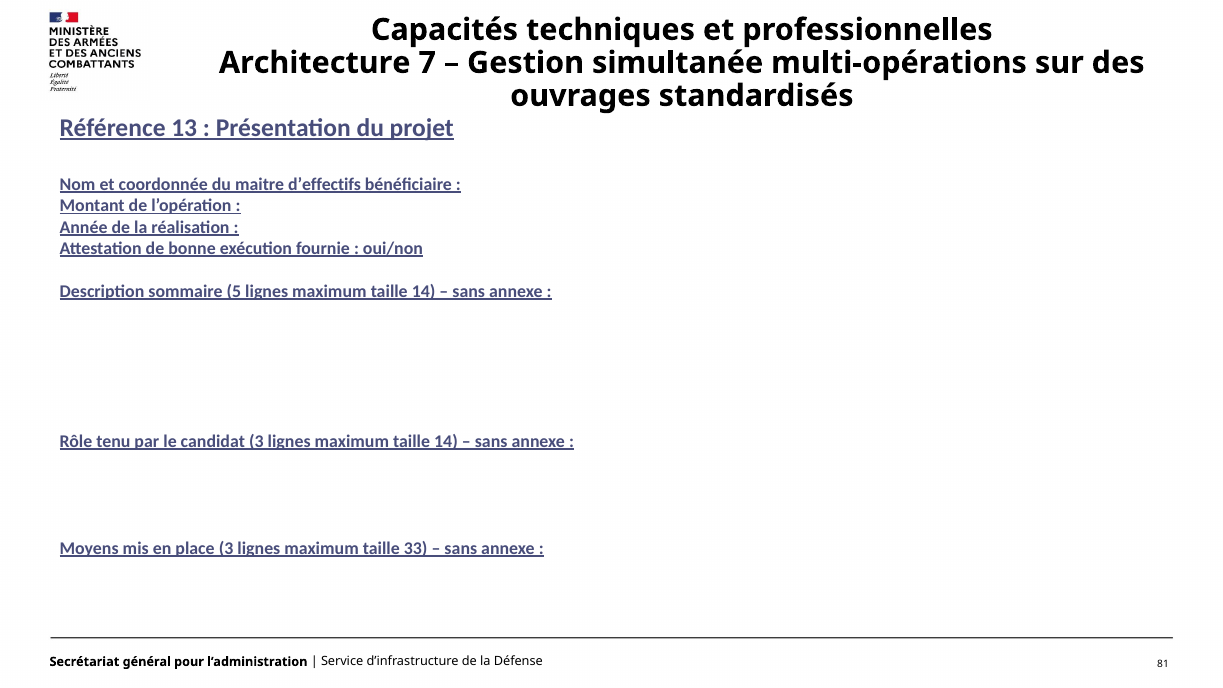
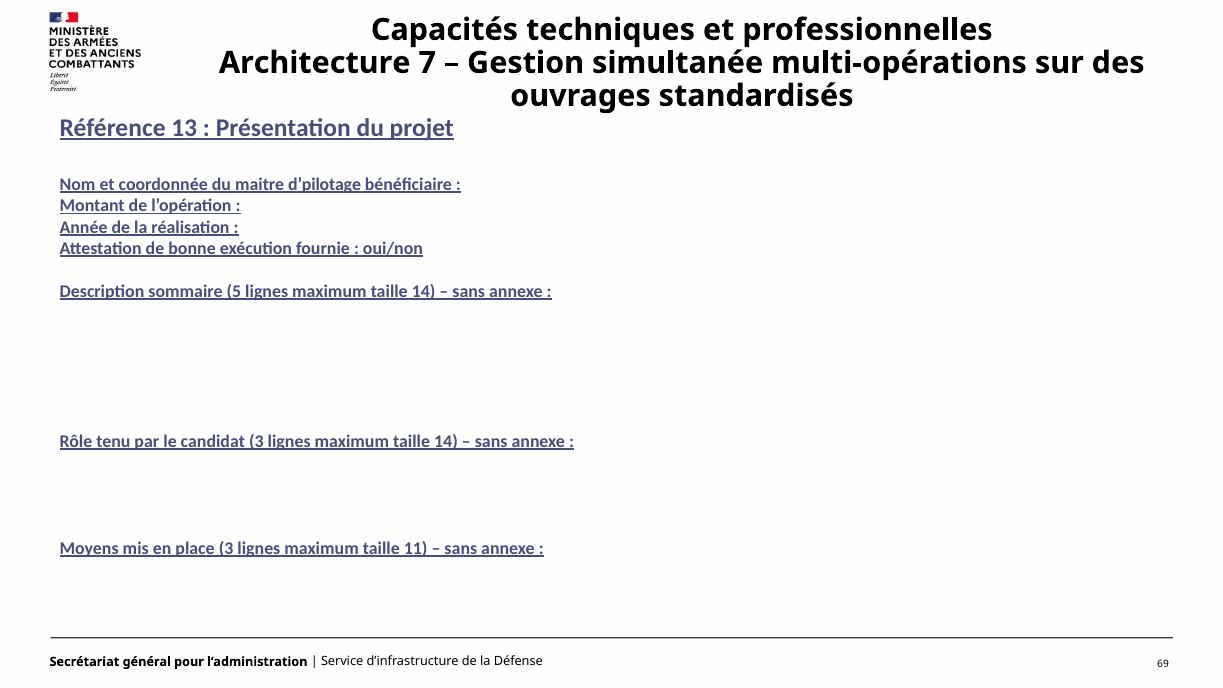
d’effectifs: d’effectifs -> d’pilotage (325, 184)
33: 33 -> 11 (416, 548)
81: 81 -> 69 (1163, 664)
